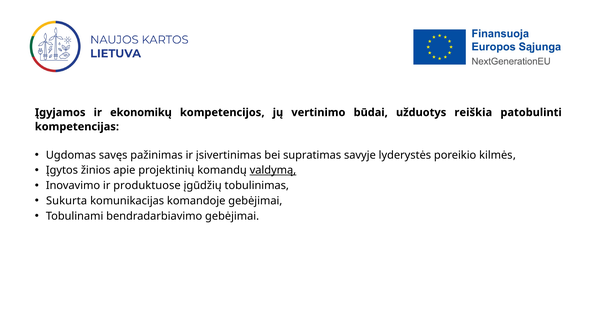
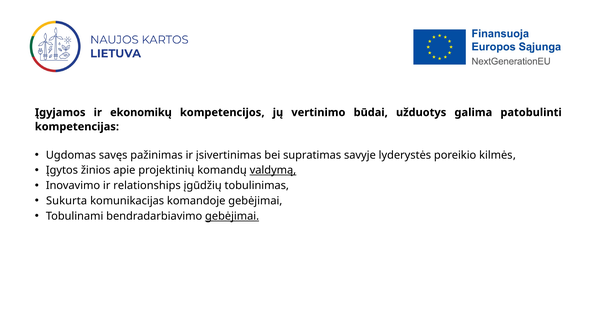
reiškia: reiškia -> galima (473, 112)
produktuose: produktuose -> relationships (147, 185)
gebėjimai underline: none -> present (232, 216)
